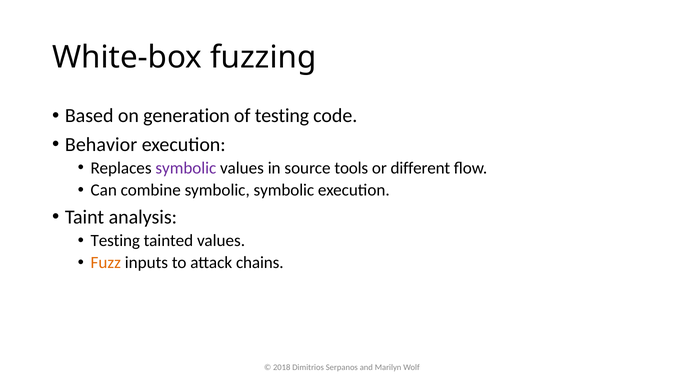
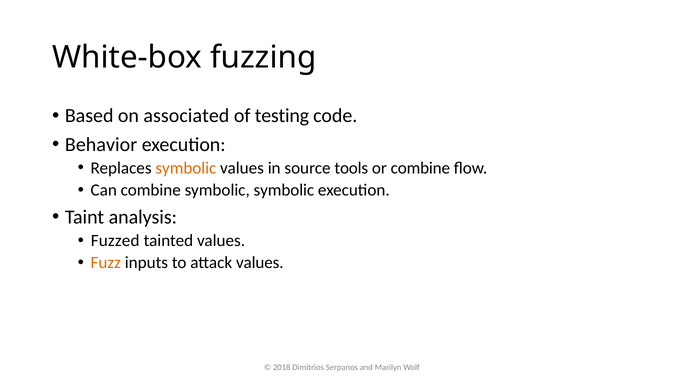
generation: generation -> associated (186, 116)
symbolic colour: purple -> orange (186, 168)
or different: different -> combine (420, 168)
Testing: Testing -> Fuzzed (115, 241)
attack chains: chains -> values (260, 263)
